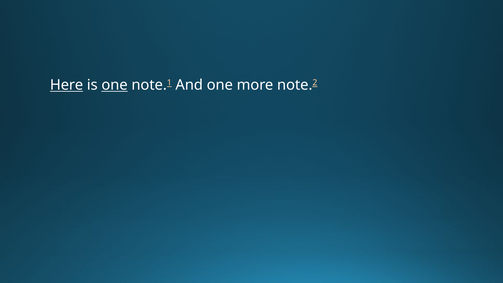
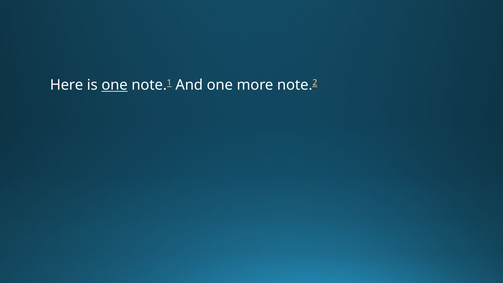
Here underline: present -> none (67, 85)
